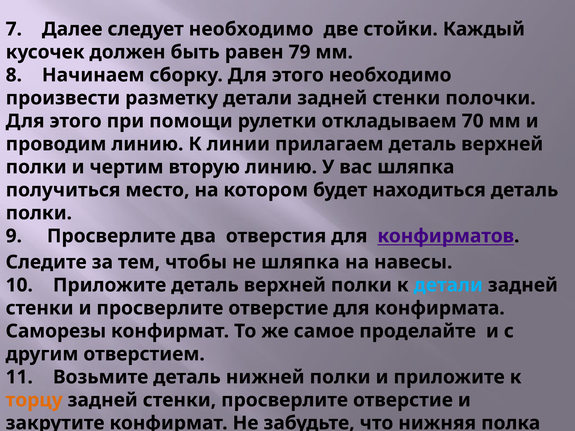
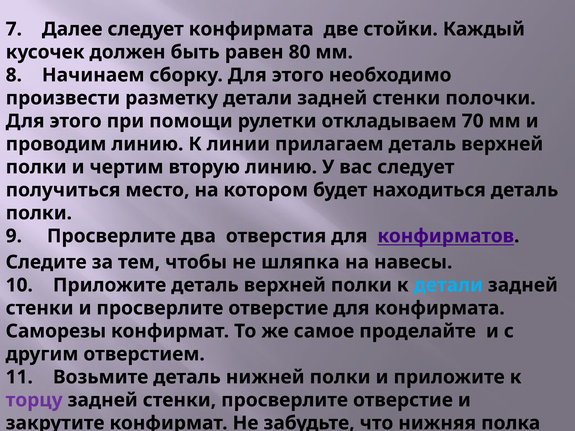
следует необходимо: необходимо -> конфирмата (251, 29)
79: 79 -> 80 (300, 52)
вас шляпка: шляпка -> следует (416, 167)
торцу colour: orange -> purple (34, 400)
